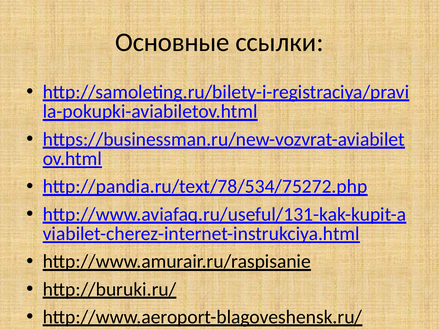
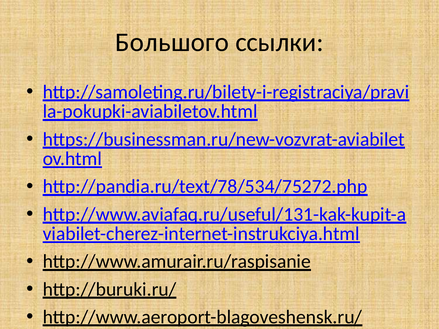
Основные: Основные -> Большого (172, 42)
